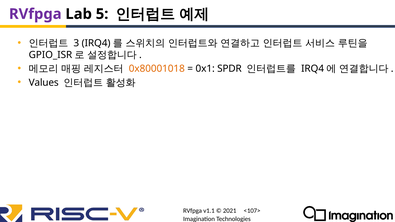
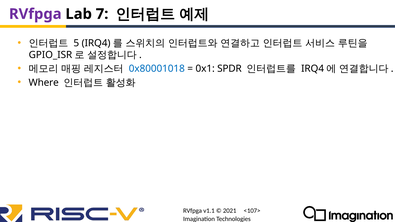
5: 5 -> 7 (102, 14)
3: 3 -> 5 (76, 43)
0x80001018 colour: orange -> blue (157, 69)
Values: Values -> Where (44, 83)
